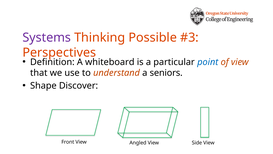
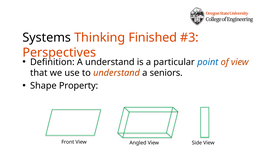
Systems colour: purple -> black (47, 37)
Possible: Possible -> Finished (153, 37)
A whiteboard: whiteboard -> understand (110, 62)
Discover: Discover -> Property (79, 86)
